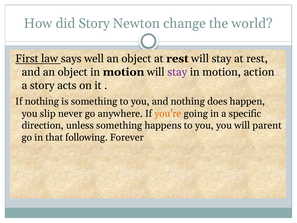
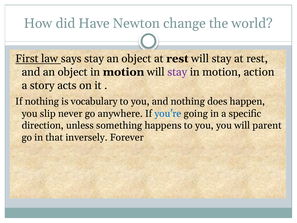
did Story: Story -> Have (94, 23)
says well: well -> stay (94, 59)
is something: something -> vocabulary (94, 101)
you're colour: orange -> blue (168, 113)
following: following -> inversely (86, 137)
